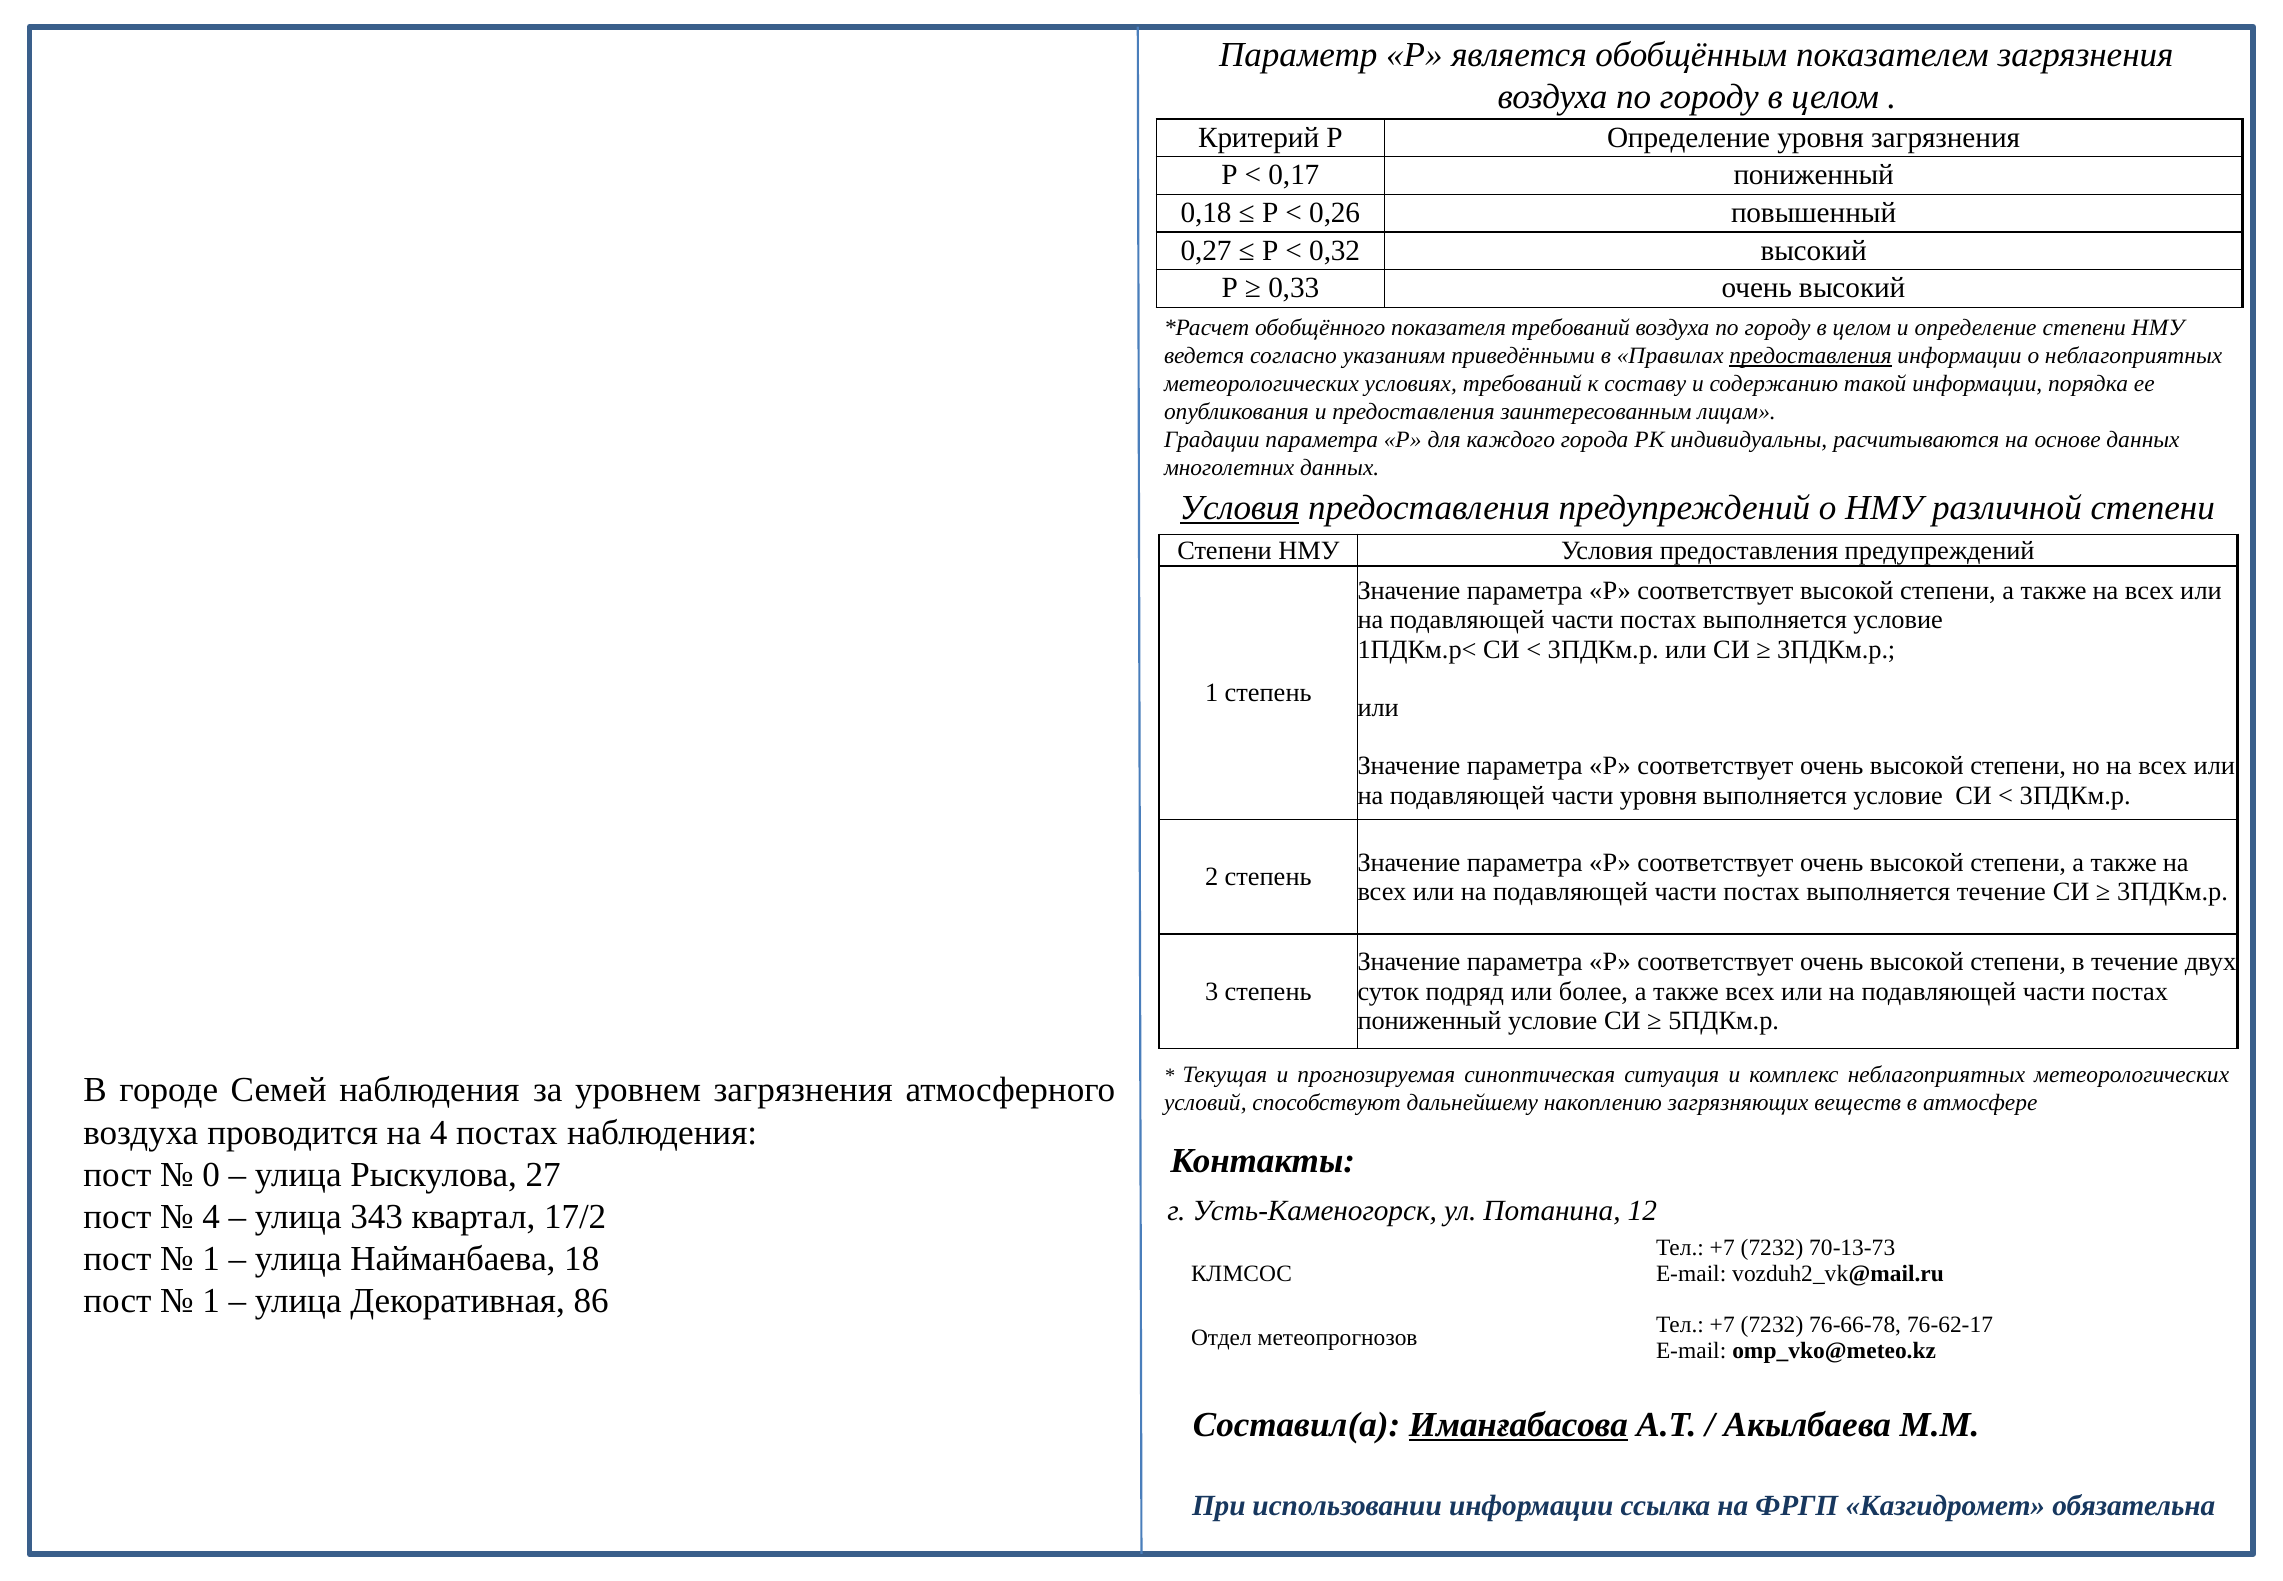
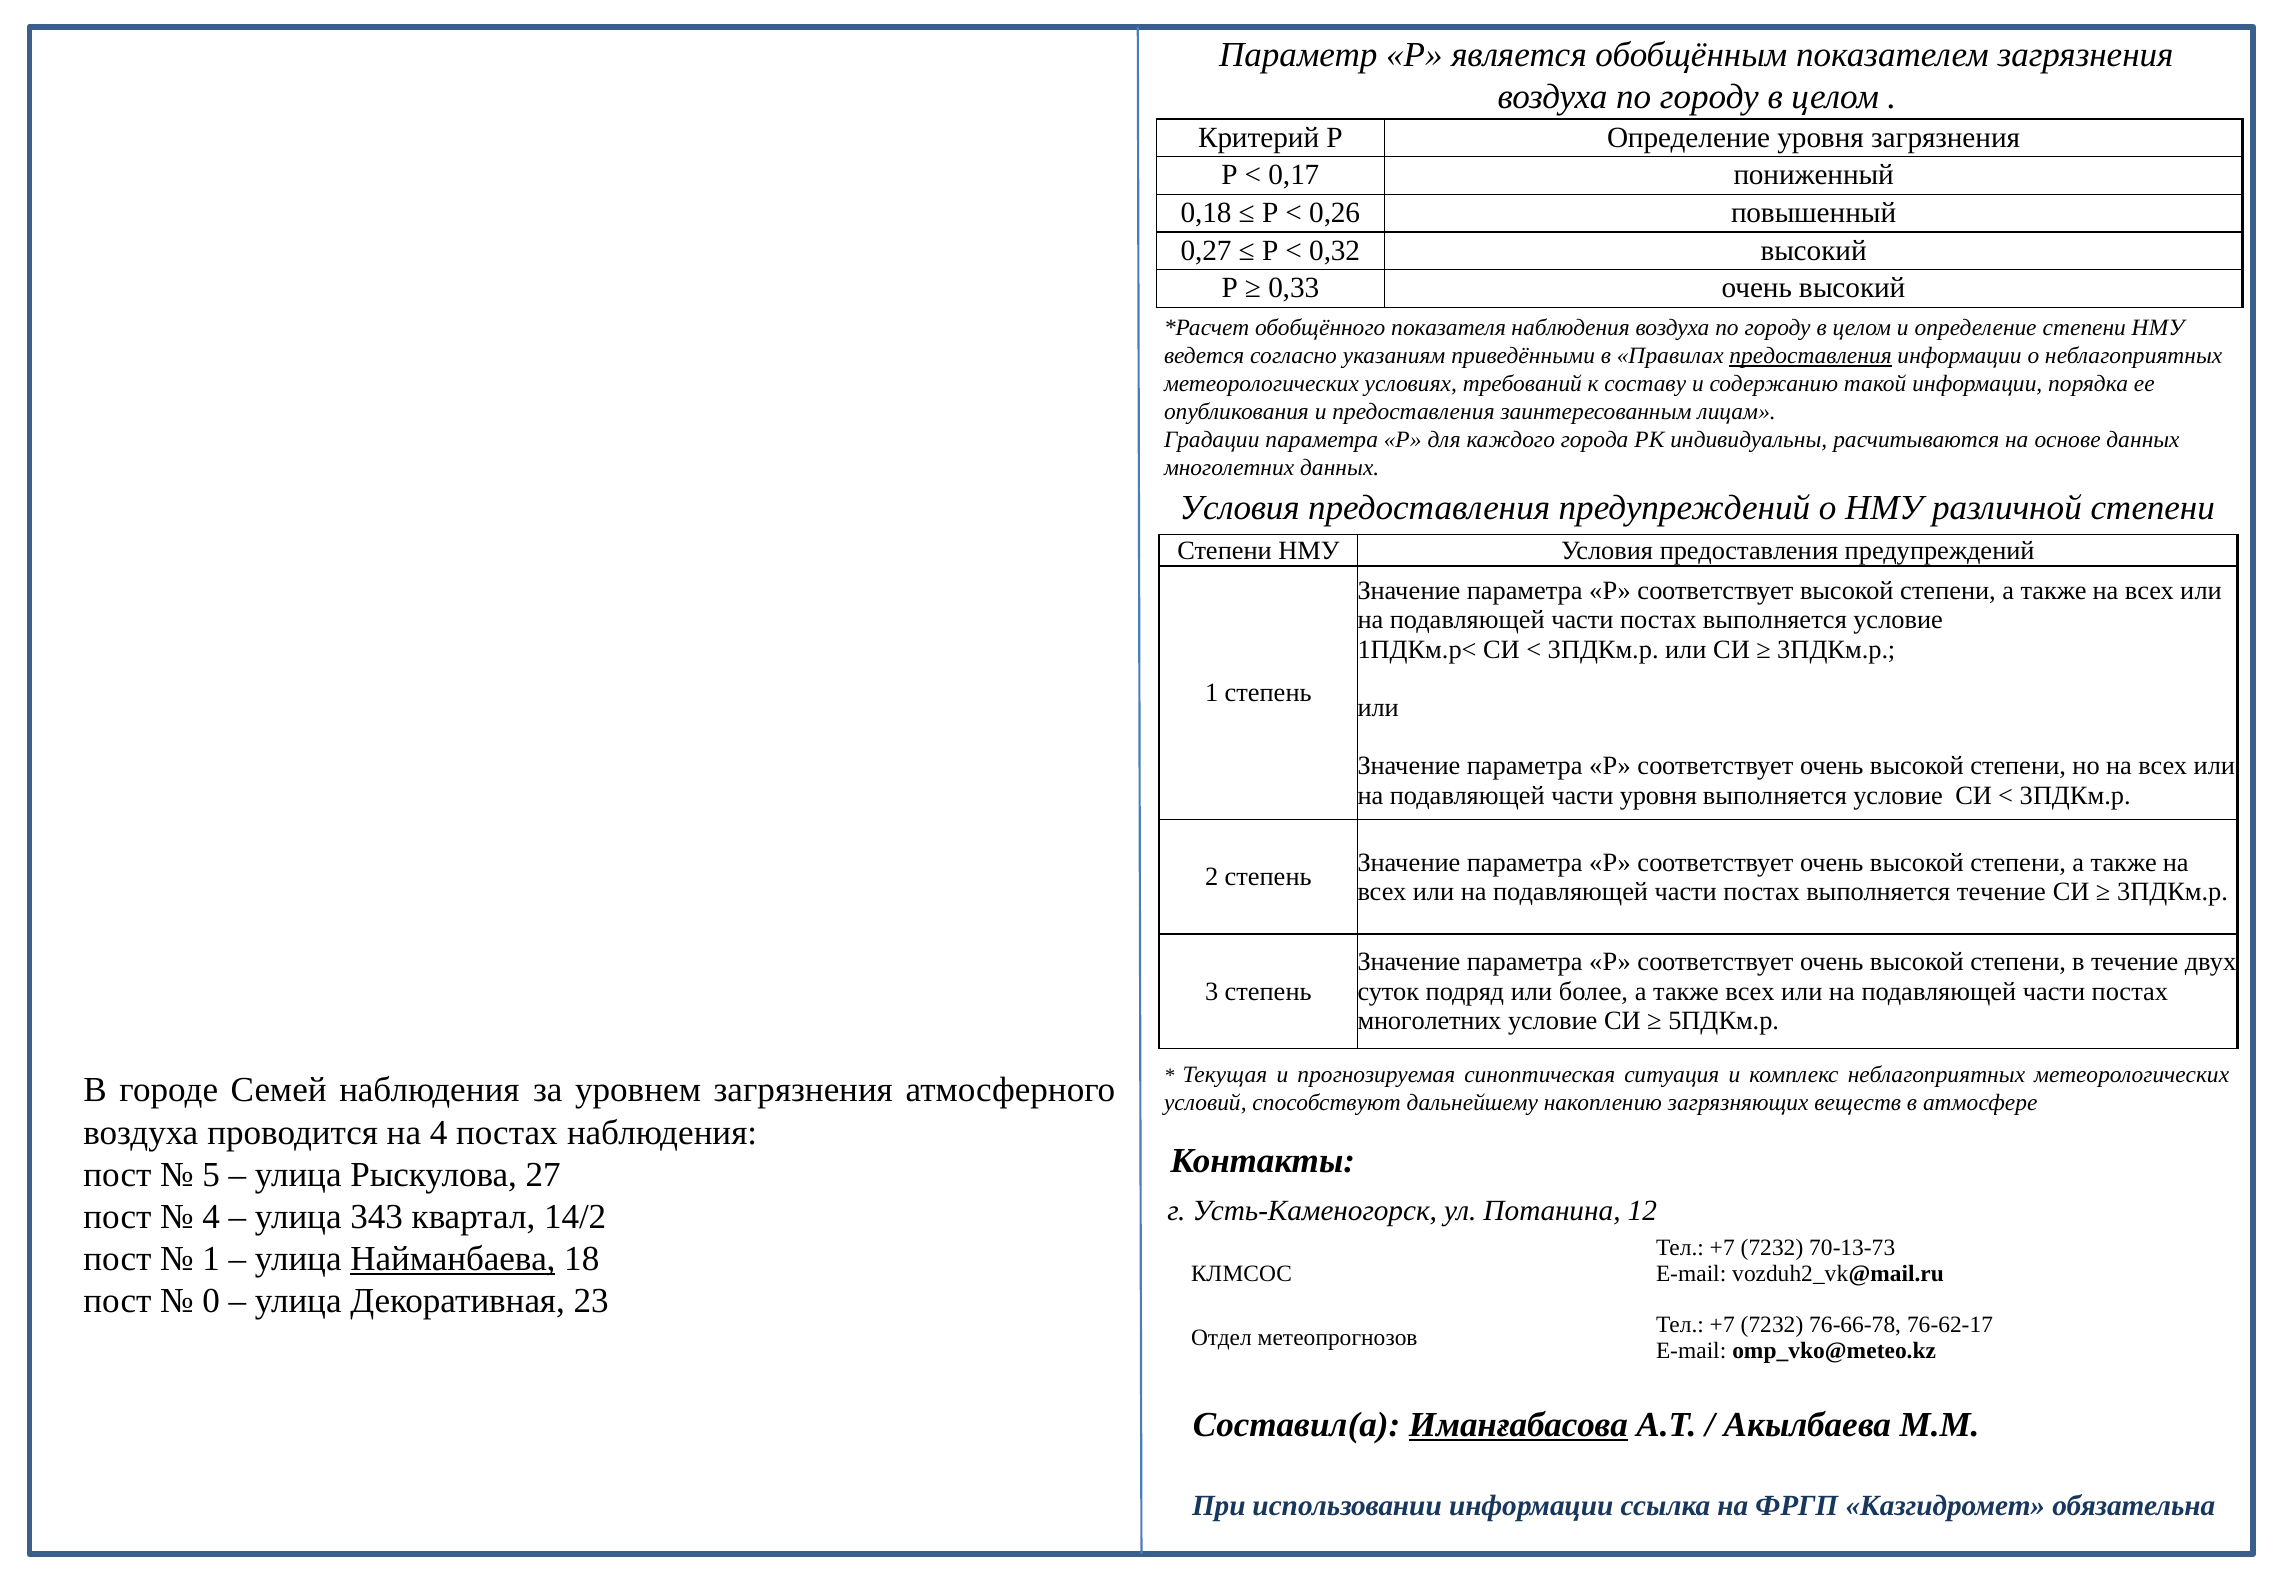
показателя требований: требований -> наблюдения (1571, 328)
Условия underline: present -> none (1240, 508)
пониженный: пониженный -> многолетних (1429, 1020)
0: 0 -> 5 (211, 1174)
17/2: 17/2 -> 14/2 (575, 1216)
Найманбаева underline: none -> present (453, 1259)
1: 1 -> 0 (211, 1301)
86: 86 -> 23 (591, 1301)
